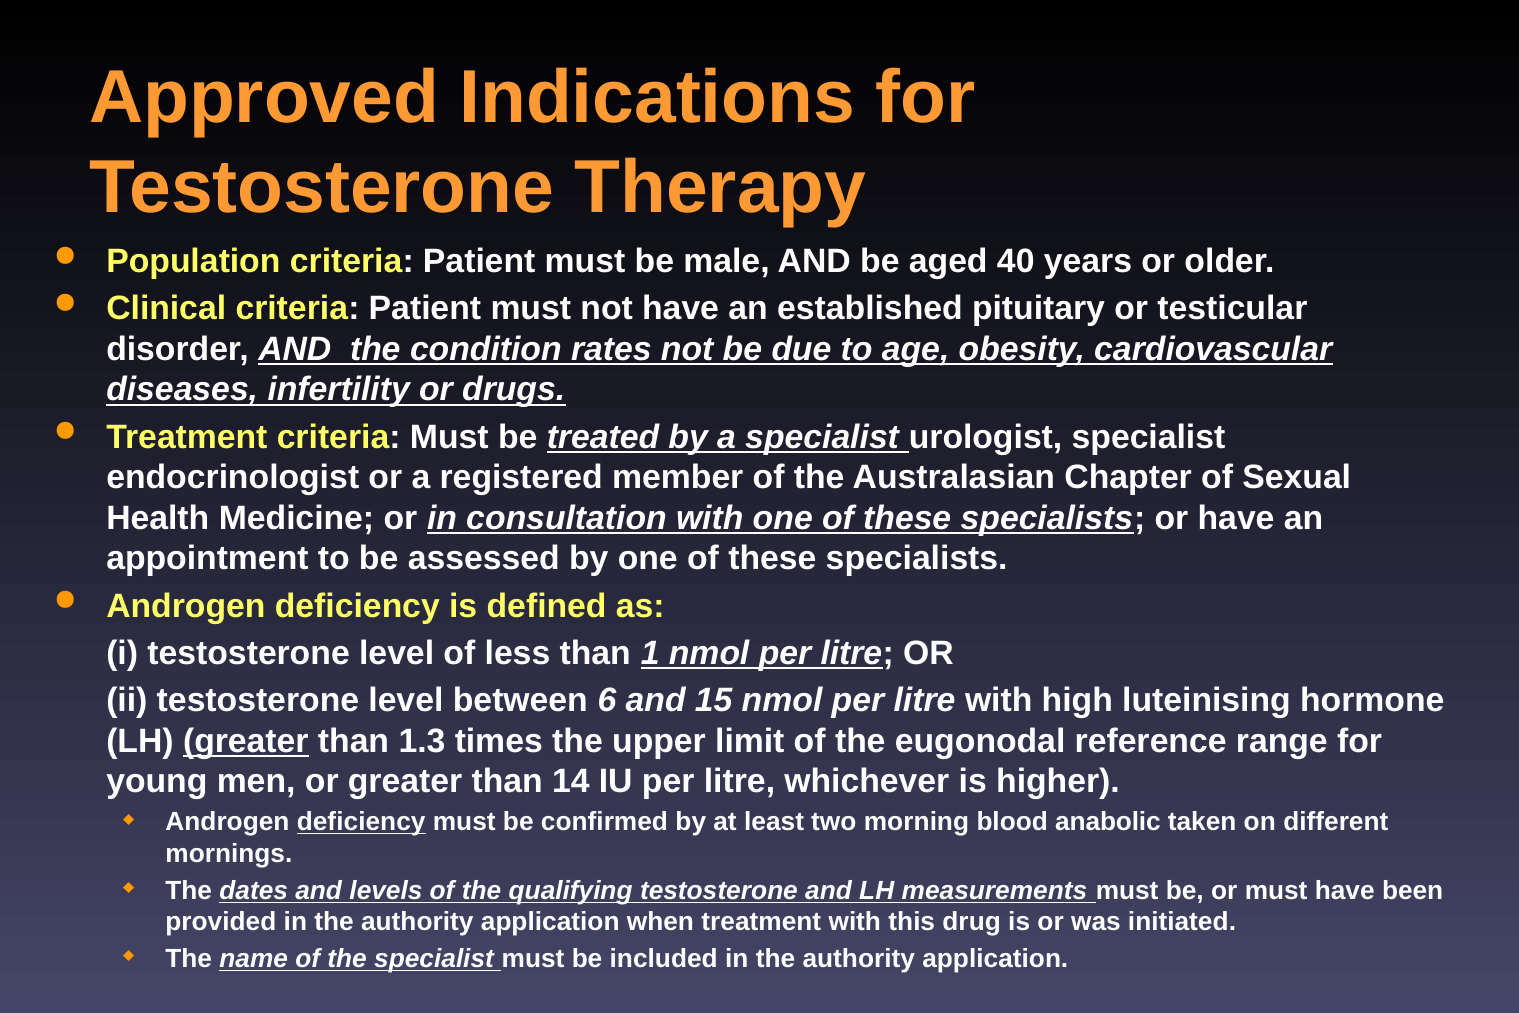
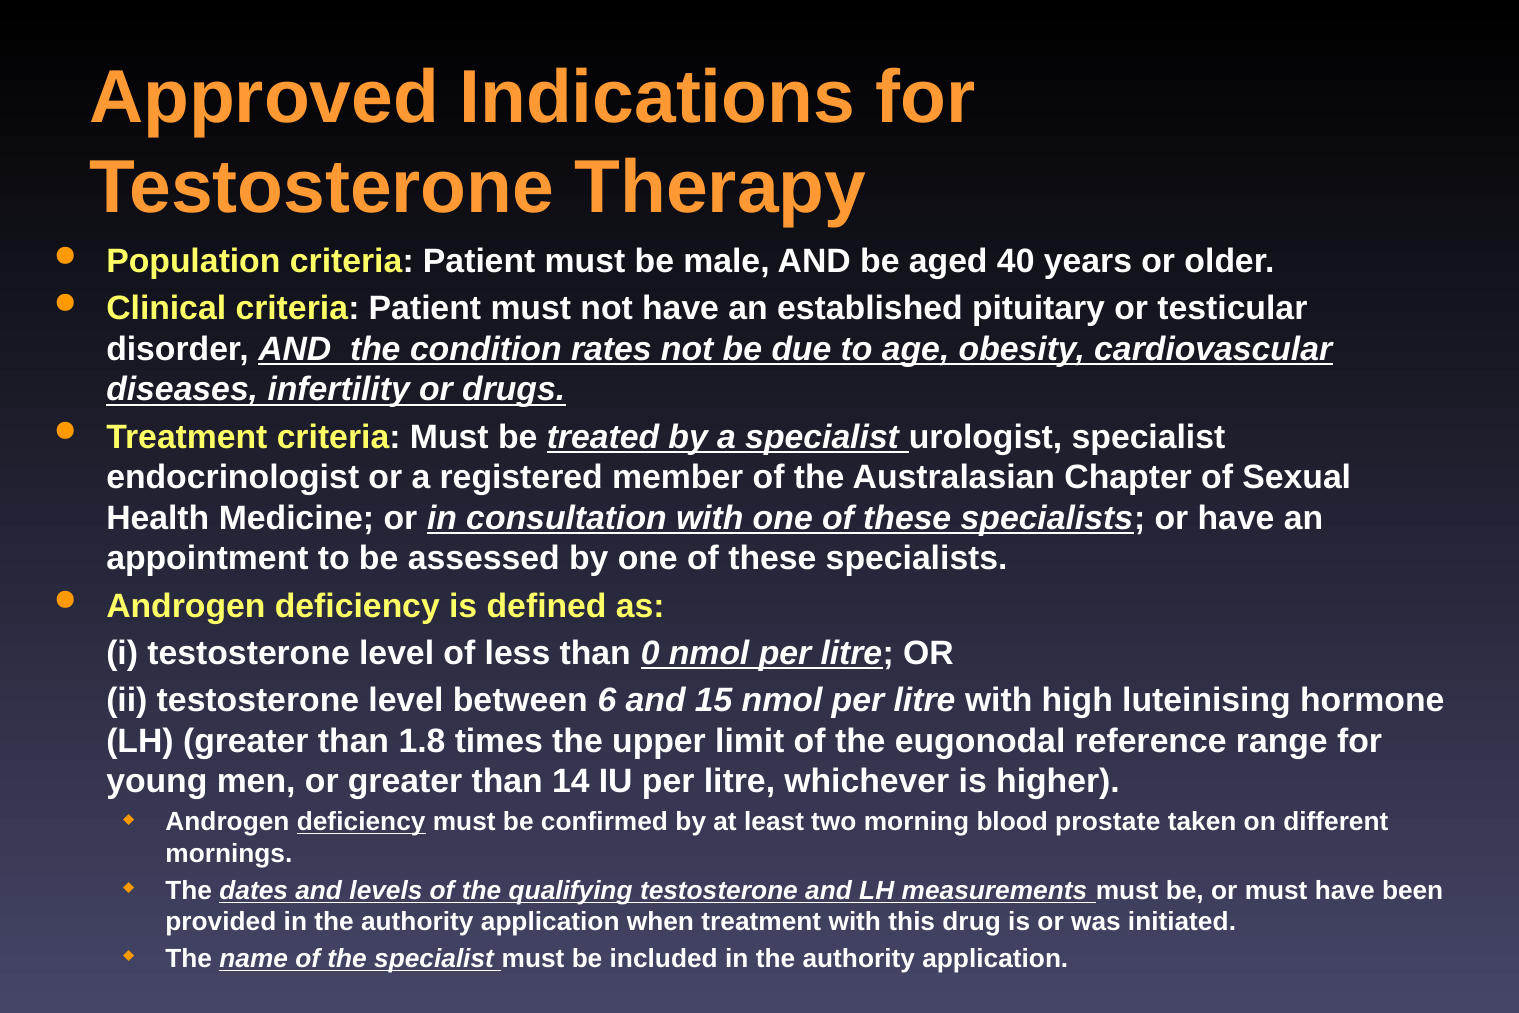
1: 1 -> 0 (650, 653)
greater underline: present -> none (246, 741)
1.3: 1.3 -> 1.8 (422, 741)
anabolic: anabolic -> prostate (1108, 822)
